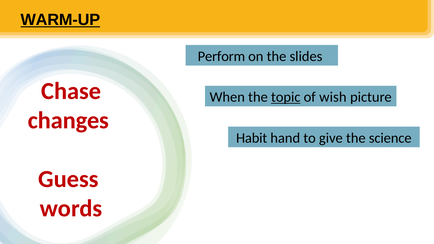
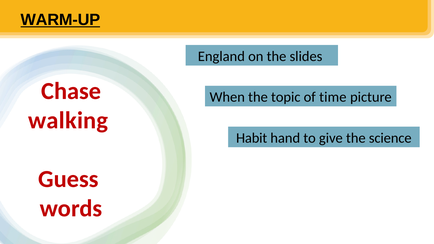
Perform: Perform -> England (221, 56)
topic underline: present -> none (286, 97)
wish: wish -> time (333, 97)
changes: changes -> walking (68, 121)
